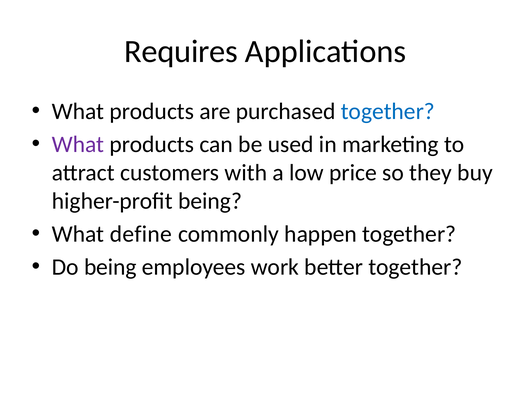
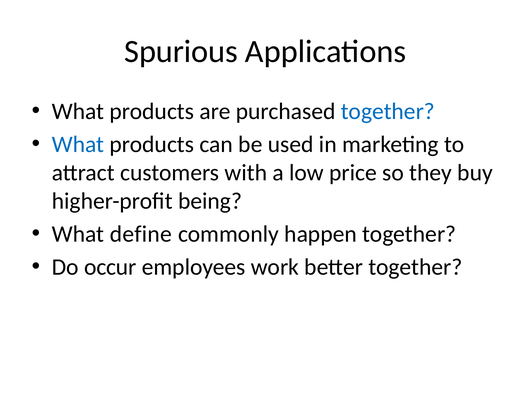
Requires: Requires -> Spurious (181, 51)
What colour: purple -> blue (78, 144)
Do being: being -> occur (110, 267)
